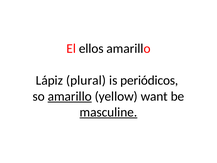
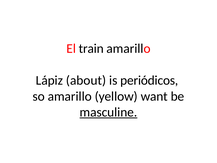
ellos: ellos -> train (91, 48)
plural: plural -> about (86, 80)
amarillo underline: present -> none (70, 96)
